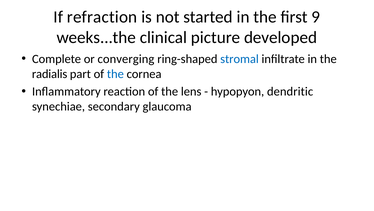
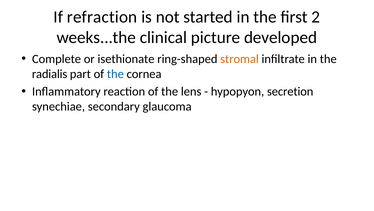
9: 9 -> 2 (316, 17)
converging: converging -> isethionate (126, 59)
stromal colour: blue -> orange (239, 59)
dendritic: dendritic -> secretion (290, 91)
